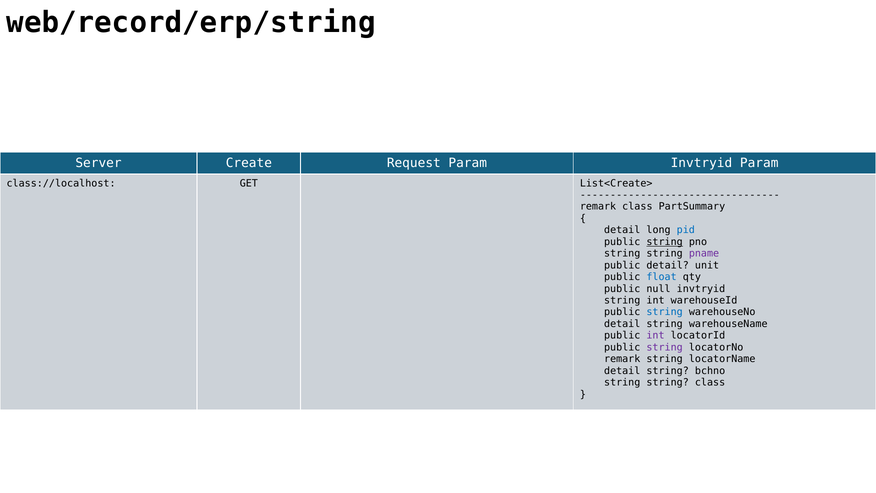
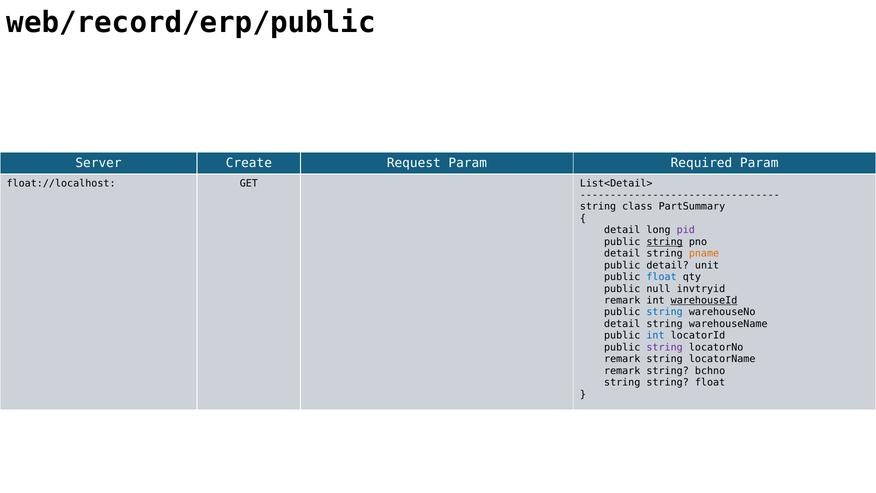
web/record/erp/string: web/record/erp/string -> web/record/erp/public (191, 23)
Param Invtryid: Invtryid -> Required (701, 163)
class://localhost: class://localhost -> float://localhost (61, 183)
List<Create>: List<Create> -> List<Detail> (616, 183)
remark: remark -> string (598, 207)
pid colour: blue -> purple (686, 230)
string: string -> detail (622, 253)
pname colour: purple -> orange (704, 253)
string: string -> remark (622, 300)
warehouseId underline: none -> present (704, 300)
int colour: purple -> blue (656, 335)
detail: detail -> remark (622, 371)
string class: class -> float (710, 382)
